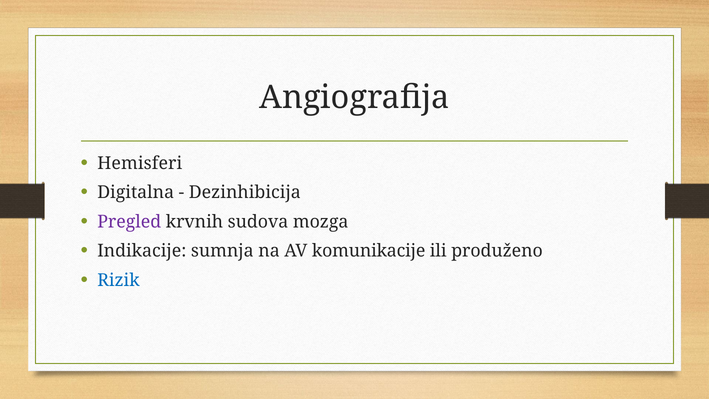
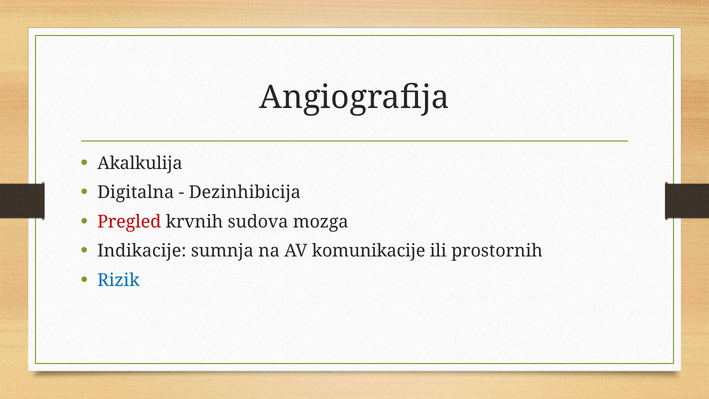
Hemisferi: Hemisferi -> Akalkulija (140, 163)
Pregled colour: purple -> red (129, 222)
produženo: produženo -> prostornih (497, 251)
